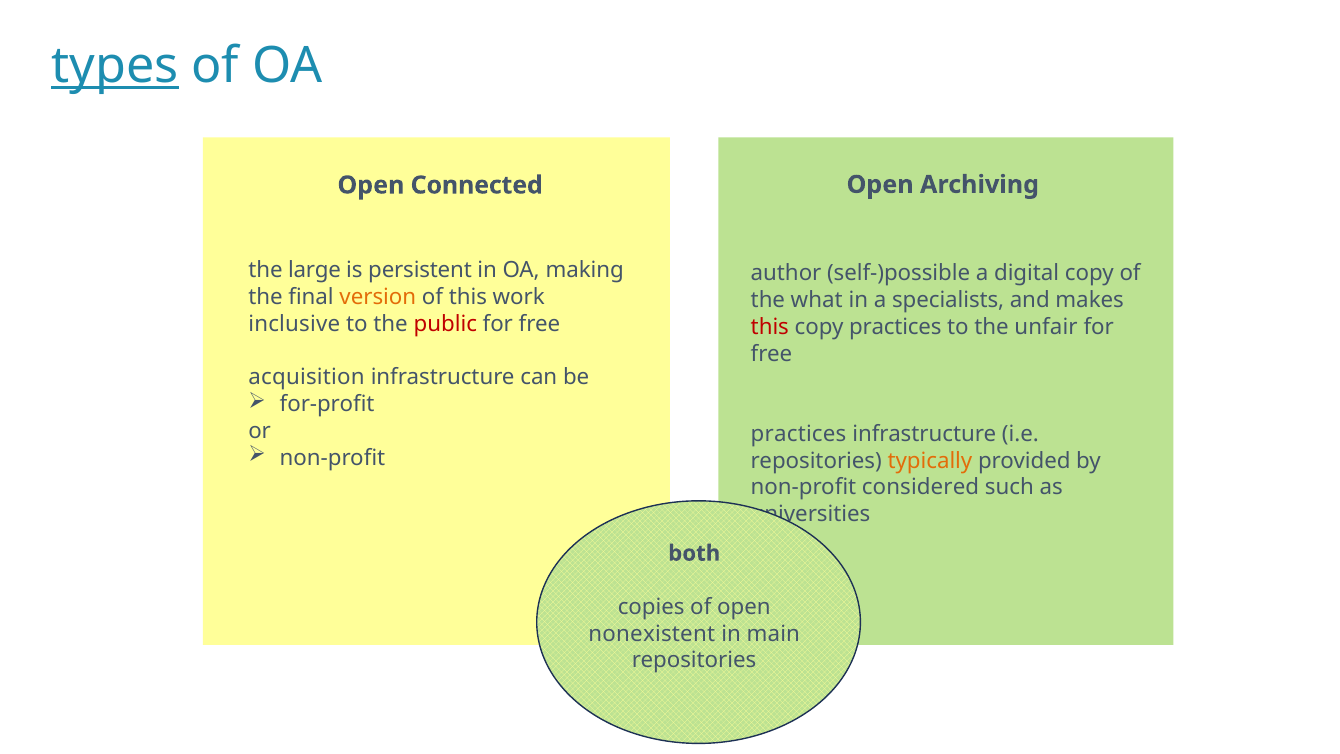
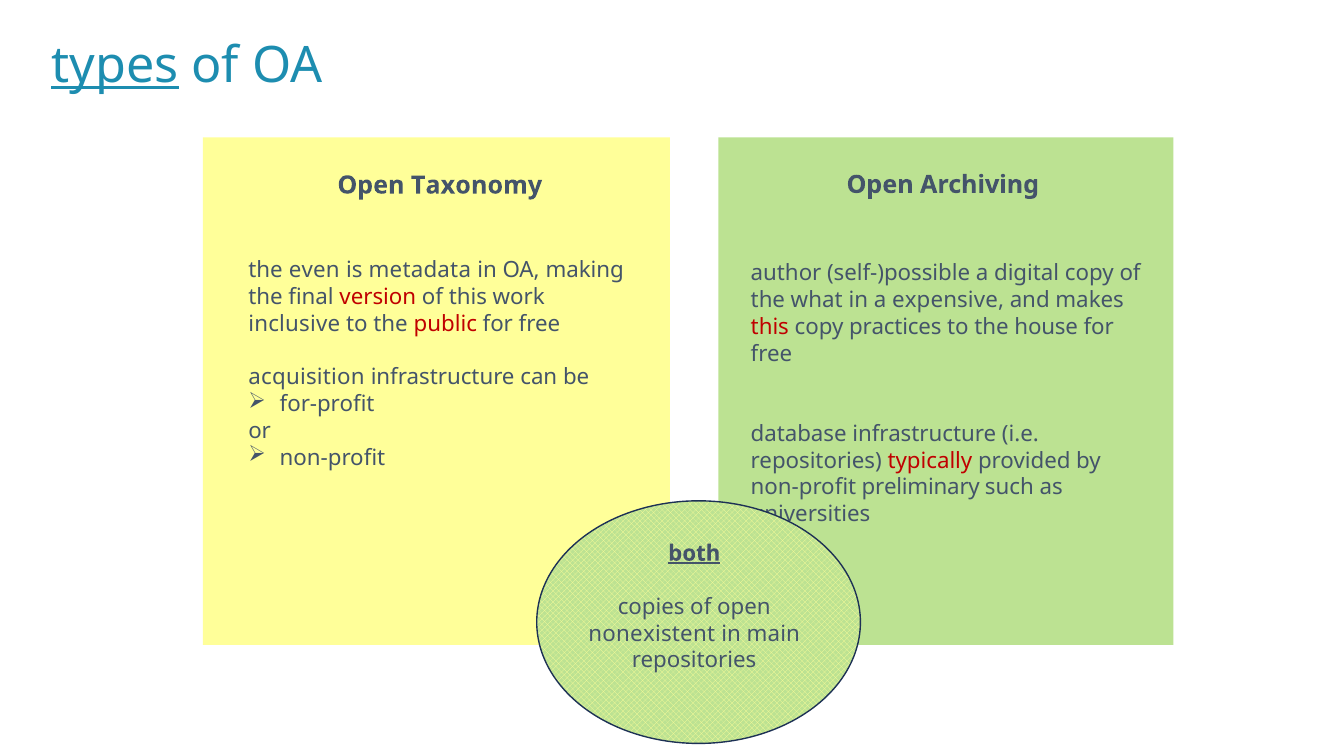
Connected: Connected -> Taxonomy (477, 185)
large: large -> even (314, 270)
persistent: persistent -> metadata (420, 270)
version colour: orange -> red (378, 297)
specialists: specialists -> expensive (948, 300)
unfair: unfair -> house (1046, 327)
practices: practices -> database (799, 434)
typically colour: orange -> red (930, 461)
considered: considered -> preliminary (921, 487)
both underline: none -> present (694, 553)
